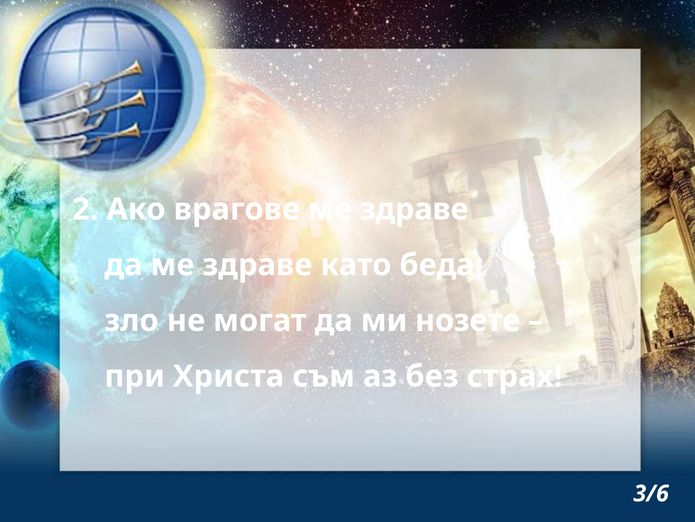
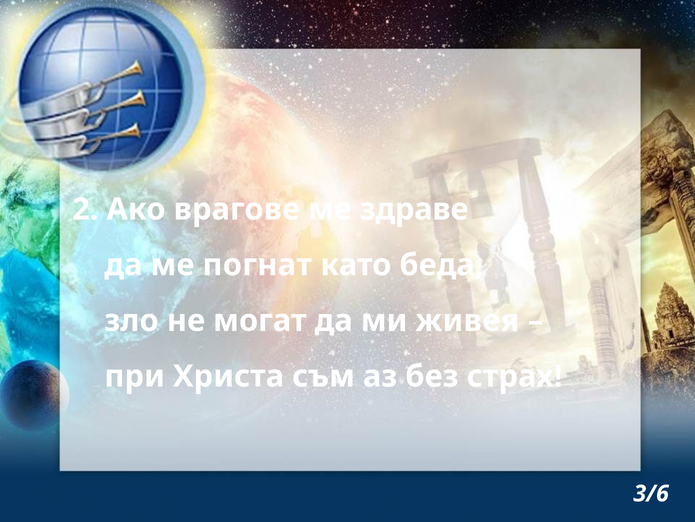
да ме здраве: здраве -> погнат (257, 265)
нозете: нозете -> живея (467, 320)
